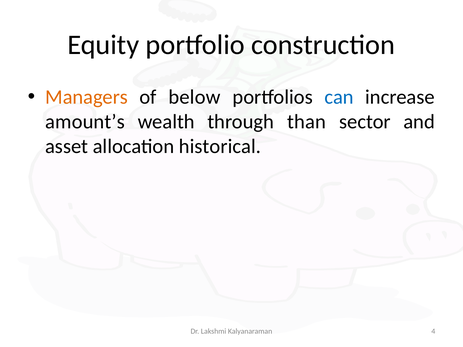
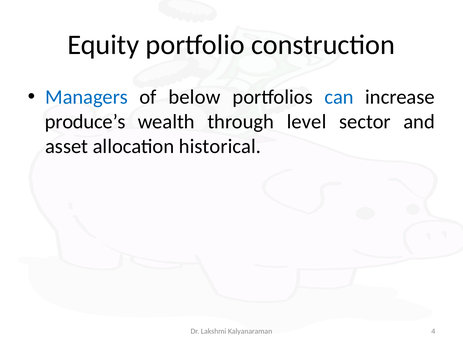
Managers colour: orange -> blue (87, 97)
amount’s: amount’s -> produce’s (85, 122)
than: than -> level (307, 122)
